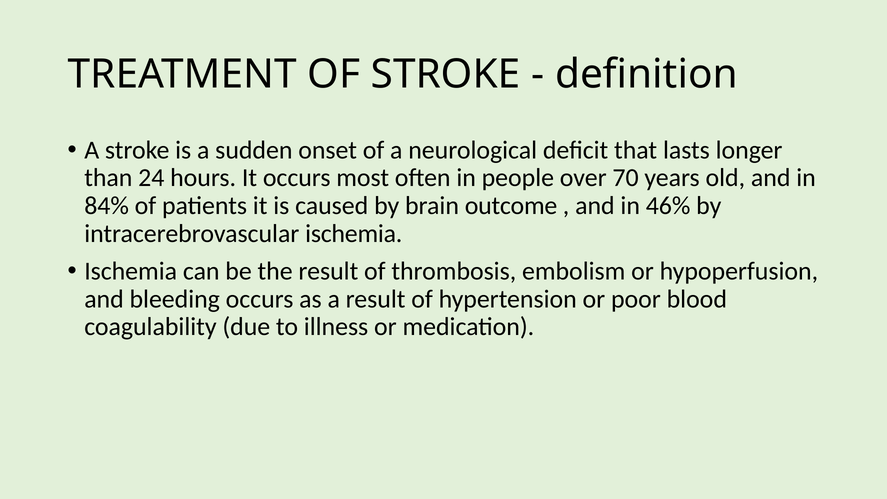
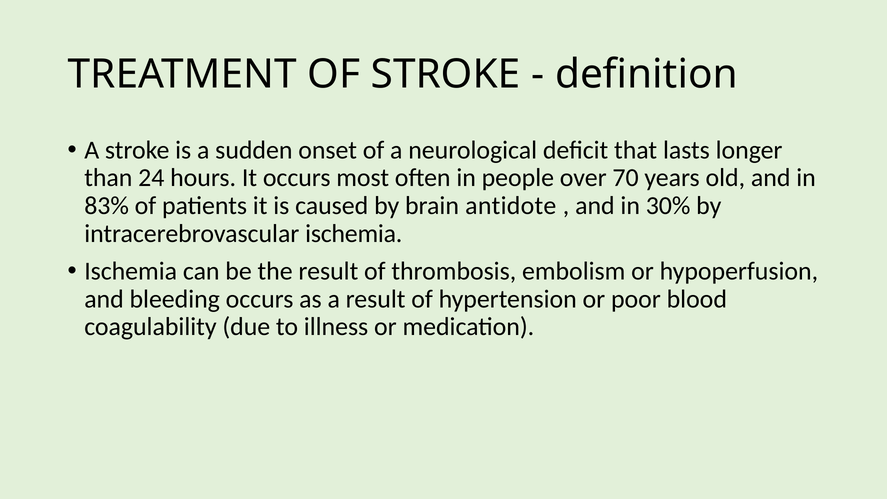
84%: 84% -> 83% (107, 206)
outcome: outcome -> antidote (511, 206)
46%: 46% -> 30% (668, 206)
